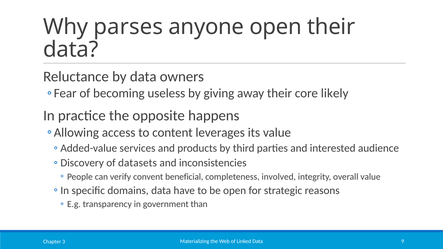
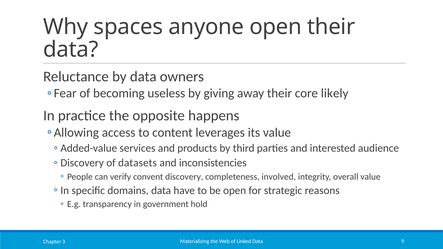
parses: parses -> spaces (128, 27)
beneficial: beneficial -> discovery (184, 177)
than: than -> hold (199, 204)
